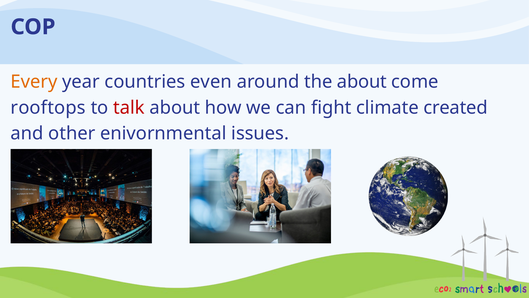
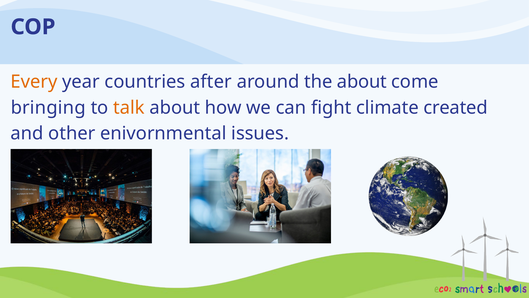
even: even -> after (211, 82)
rooftops: rooftops -> bringing (48, 107)
talk colour: red -> orange (129, 107)
